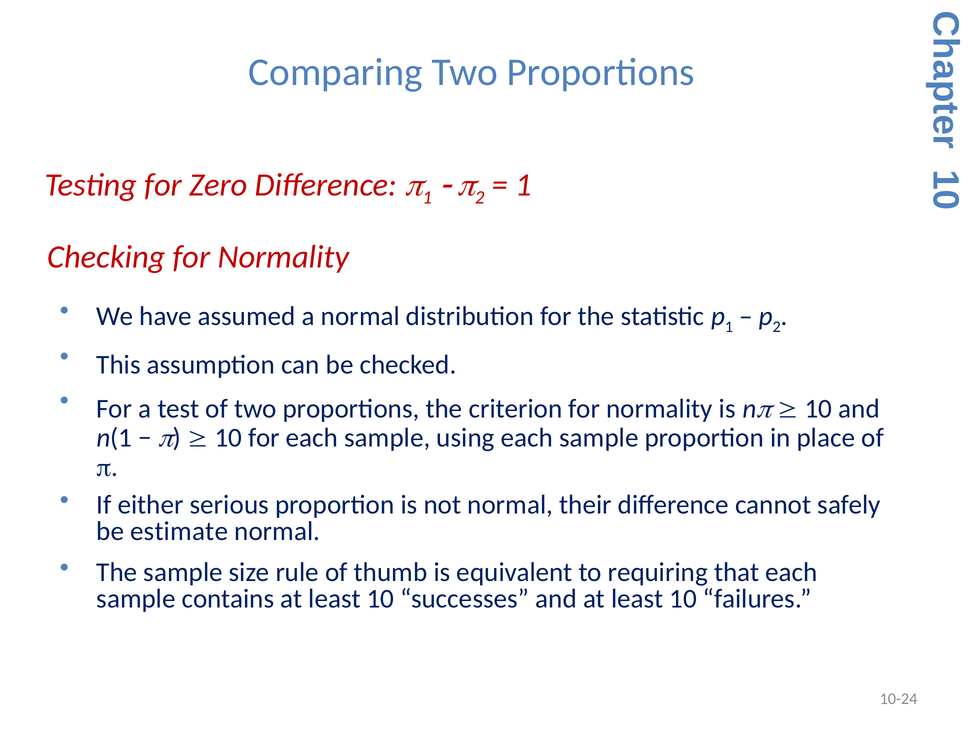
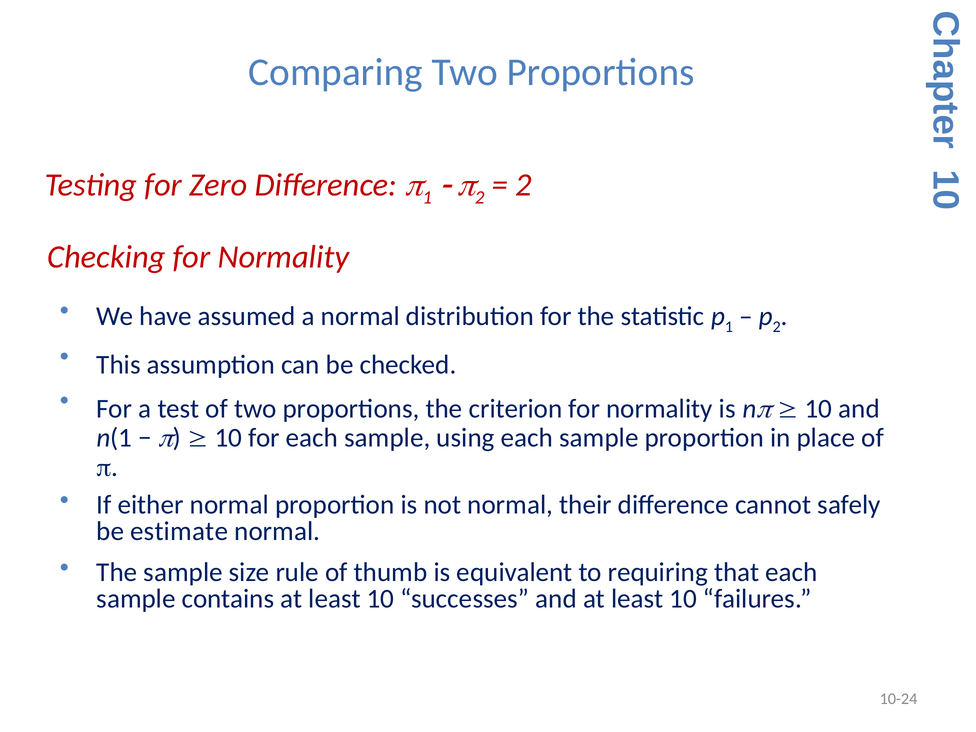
1: 1 -> 2 (524, 185)
either serious: serious -> normal (229, 505)
